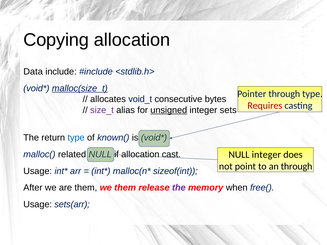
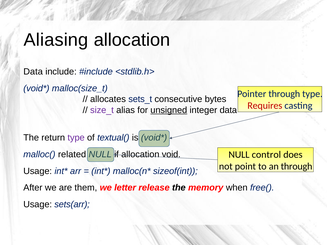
Copying: Copying -> Aliasing (56, 40)
malloc(size_t underline: present -> none (80, 88)
void_t: void_t -> sets_t (140, 99)
integer sets: sets -> data (228, 110)
type colour: blue -> purple (76, 138)
known(: known( -> textual( (113, 138)
cast: cast -> void (171, 154)
NULL integer: integer -> control (266, 155)
we them: them -> letter (125, 188)
the colour: purple -> black (179, 188)
